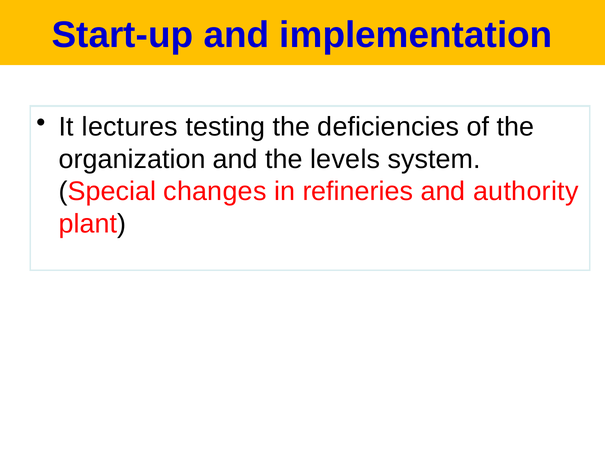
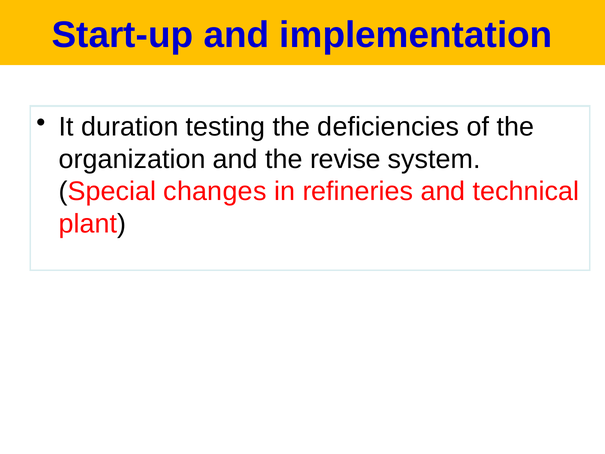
lectures: lectures -> duration (130, 127)
levels: levels -> revise (345, 159)
authority: authority -> technical (526, 191)
